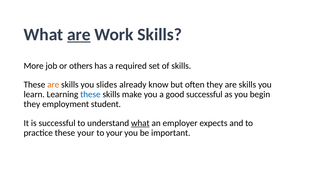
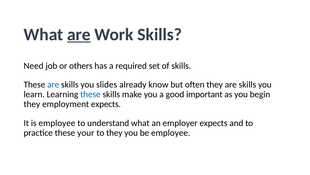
More: More -> Need (34, 66)
are colour: orange -> blue (53, 84)
good successful: successful -> important (204, 94)
employment student: student -> expects (106, 104)
is successful: successful -> employee (57, 123)
what underline: present -> none (140, 123)
to your: your -> they (114, 132)
be important: important -> employee (171, 132)
